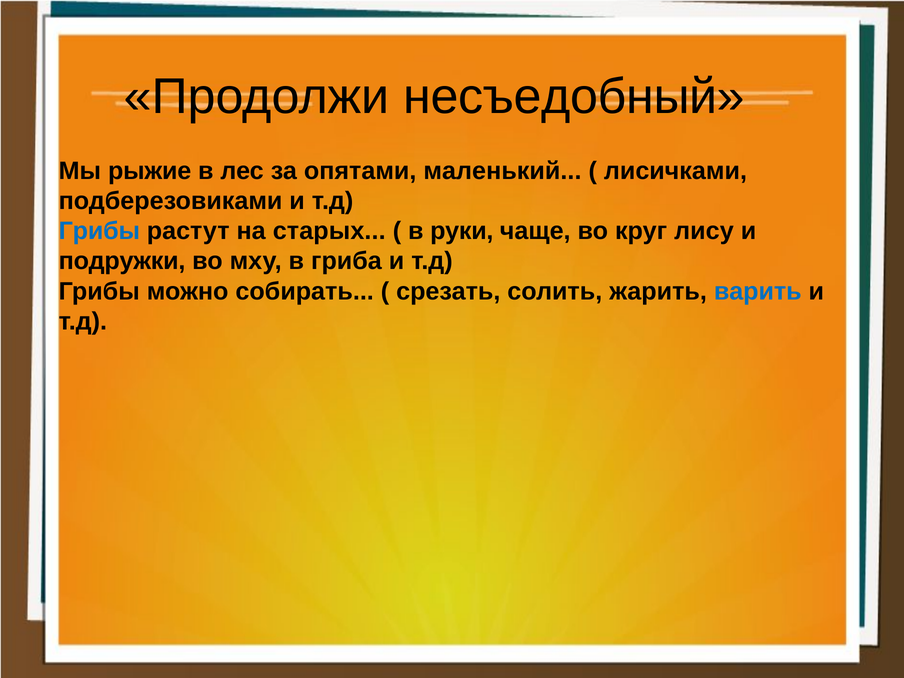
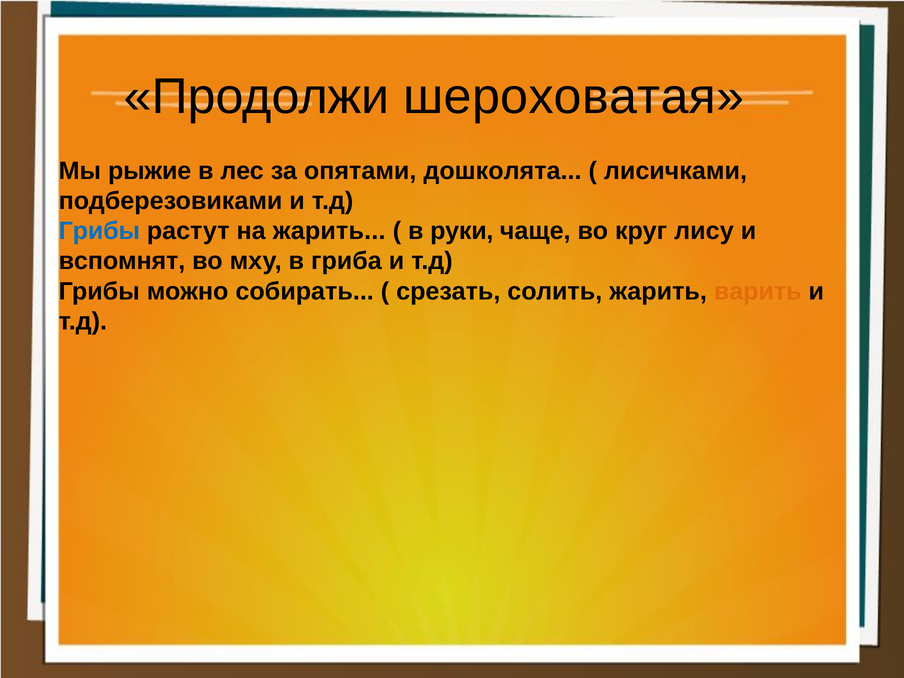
несъедобный: несъедобный -> шероховатая (574, 97)
маленький: маленький -> дошколята (502, 171)
на старых: старых -> жарить (329, 231)
подружки: подружки -> вспомнят (122, 261)
варить colour: blue -> orange (758, 291)
